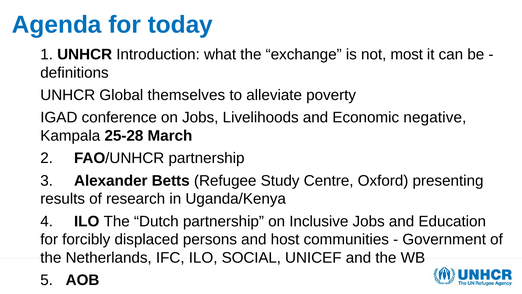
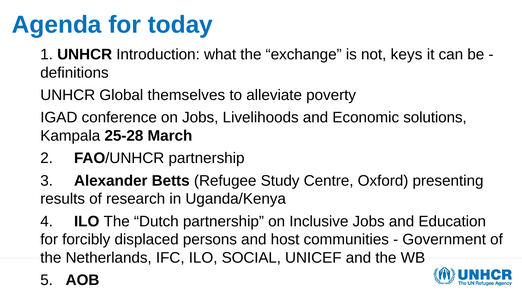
most: most -> keys (407, 55)
negative: negative -> solutions (435, 117)
